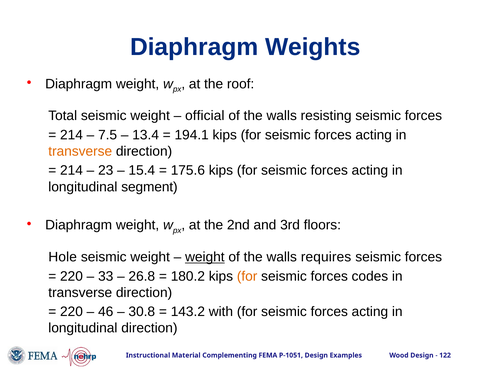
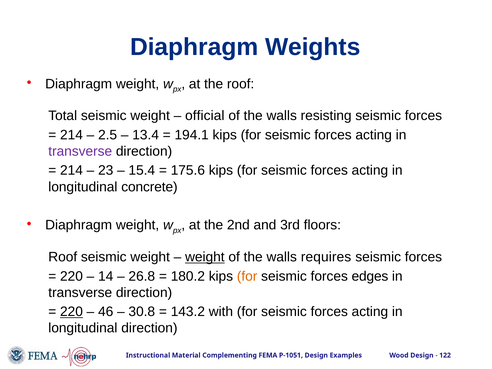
7.5: 7.5 -> 2.5 (108, 135)
transverse colour: orange -> purple (80, 151)
segment: segment -> concrete (149, 187)
Hole: Hole -> Roof (63, 257)
33: 33 -> 14 (106, 276)
codes: codes -> edges (370, 276)
220 underline: none -> present (71, 312)
